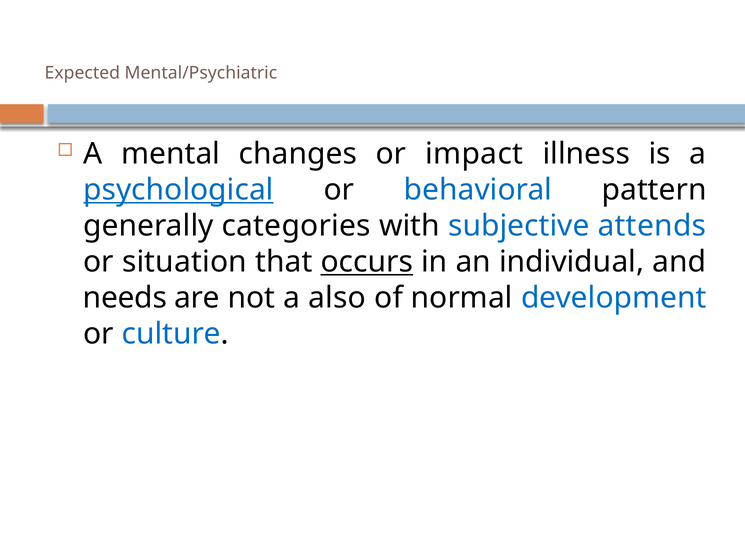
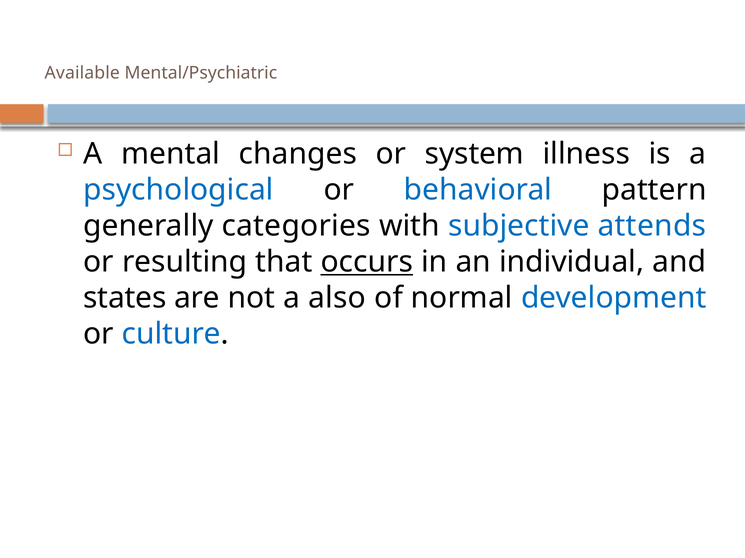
Expected: Expected -> Available (82, 73)
impact: impact -> system (474, 154)
psychological underline: present -> none (178, 190)
situation: situation -> resulting (185, 262)
needs: needs -> states (125, 298)
